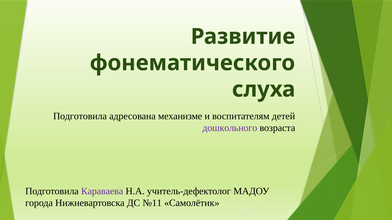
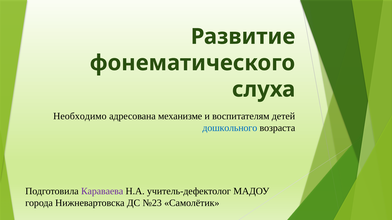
Подготовила: Подготовила -> Необходимо (80, 117)
дошкольного colour: purple -> blue (230, 128)
№11: №11 -> №23 (152, 203)
